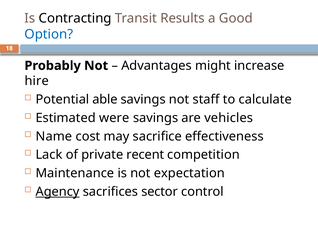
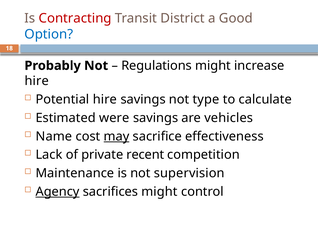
Contracting colour: black -> red (75, 18)
Results: Results -> District (183, 18)
Advantages: Advantages -> Regulations (157, 66)
Potential able: able -> hire (105, 100)
staff: staff -> type (206, 100)
may underline: none -> present (117, 137)
expectation: expectation -> supervision (189, 174)
sacrifices sector: sector -> might (159, 192)
